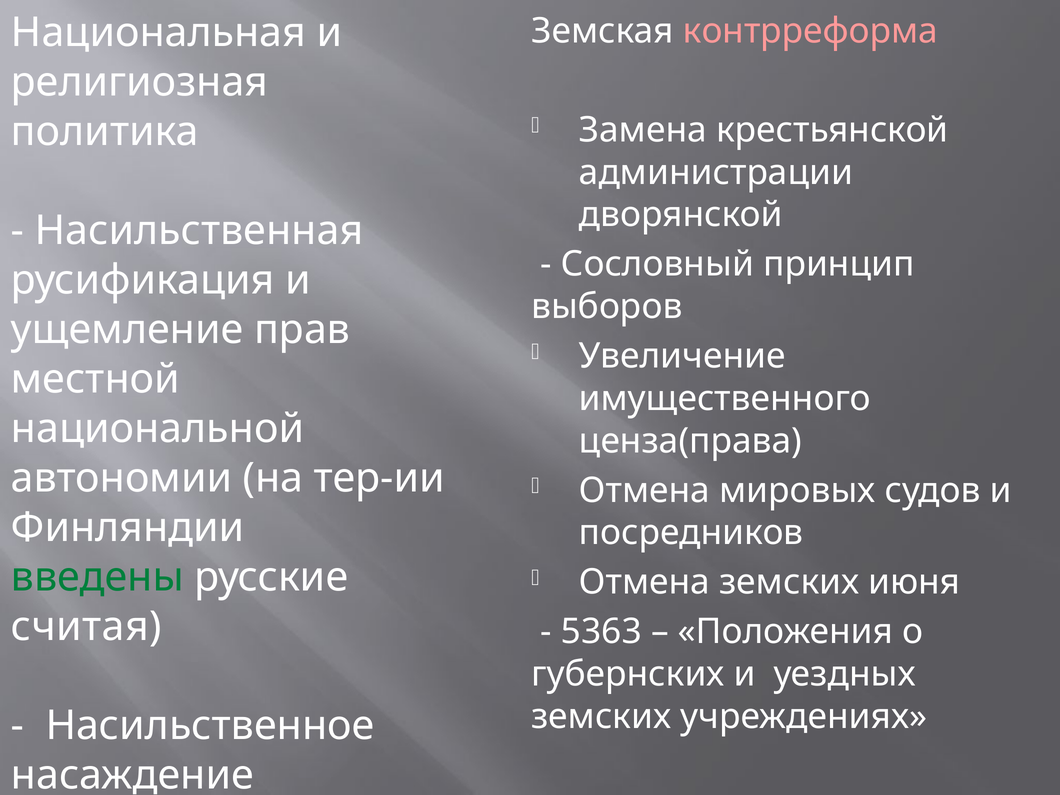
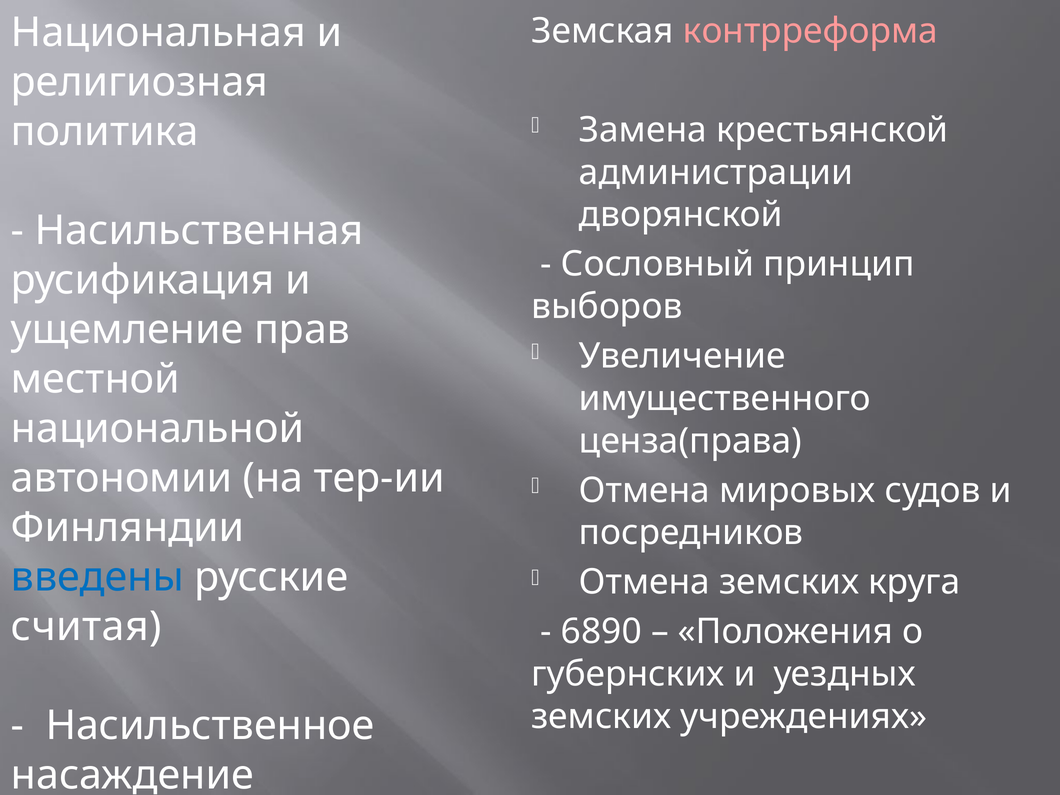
введены colour: green -> blue (97, 577)
июня: июня -> круга (914, 582)
5363: 5363 -> 6890 (601, 632)
